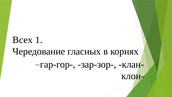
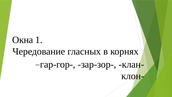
Всех: Всех -> Окна (23, 40)
